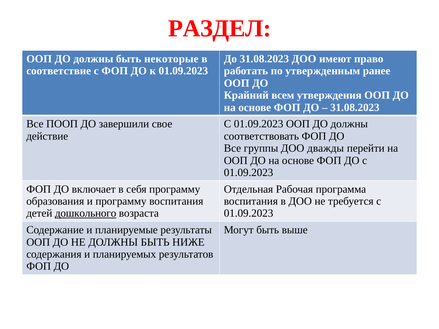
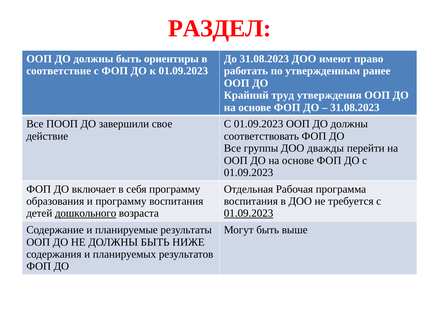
некоторые: некоторые -> ориентиры (171, 59)
всем: всем -> труд (283, 95)
01.09.2023 underline: none -> present (249, 214)
